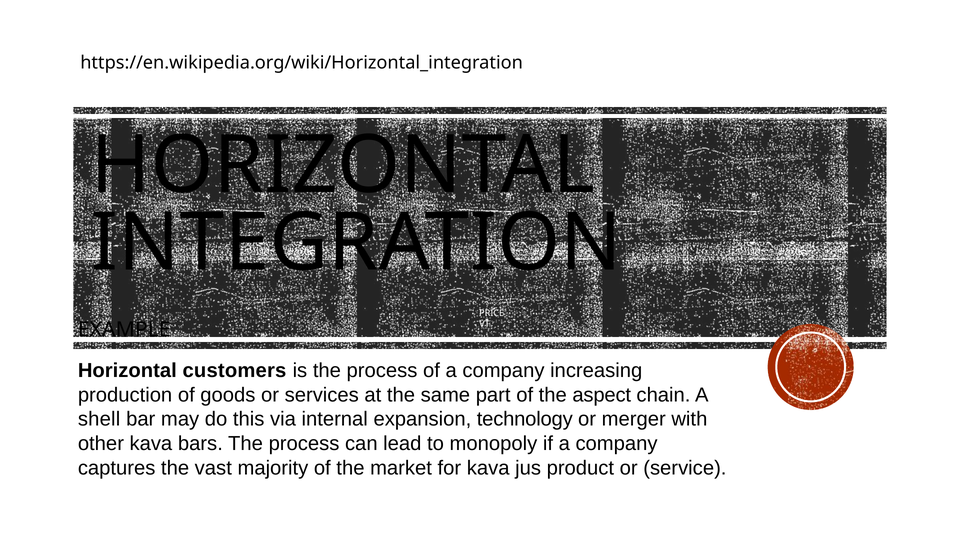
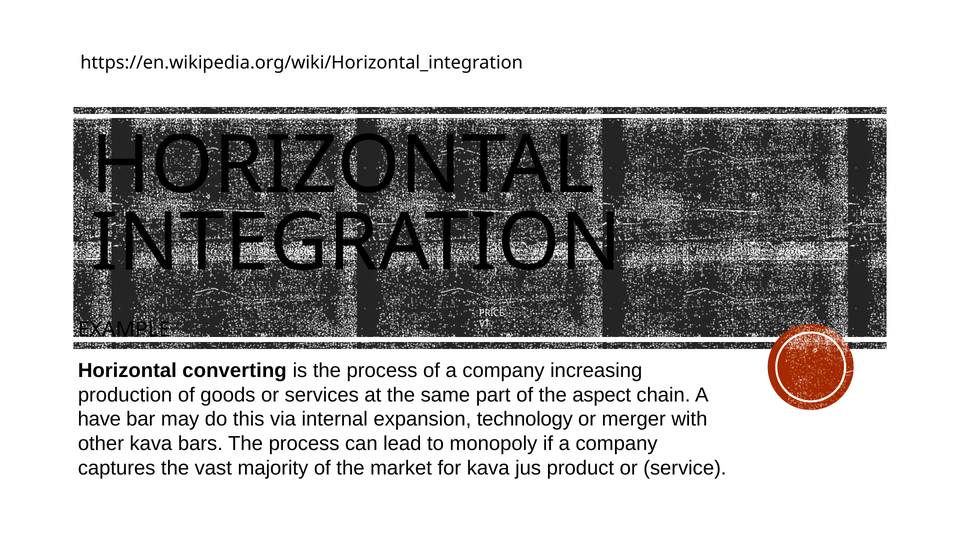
customers: customers -> converting (234, 371)
shell: shell -> have (99, 419)
